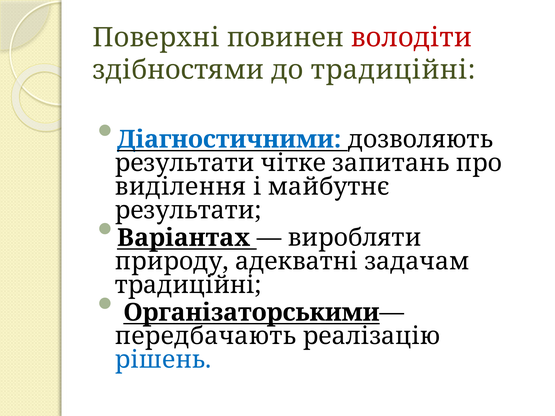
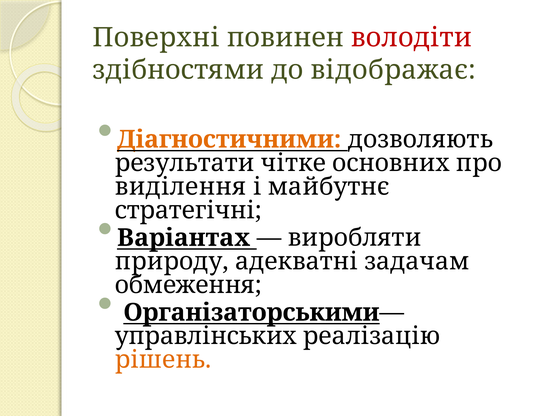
до традиційні: традиційні -> відображає (393, 70)
Діагностичними colour: blue -> orange (229, 139)
запитань: запитань -> основних (391, 163)
результати: результати -> стратегічні (188, 211)
традиційні: традиційні -> обмеження (188, 285)
передбачають: передбачають -> управлінських (206, 336)
рішень colour: blue -> orange (163, 360)
